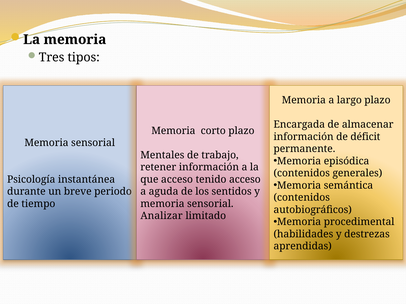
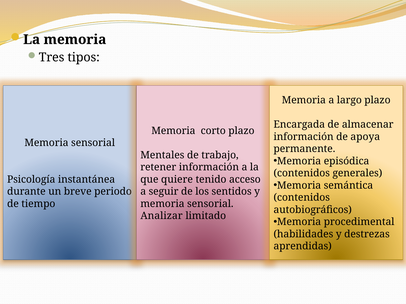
déficit: déficit -> apoya (365, 137)
que acceso: acceso -> quiere (177, 180)
aguda: aguda -> seguir (164, 192)
